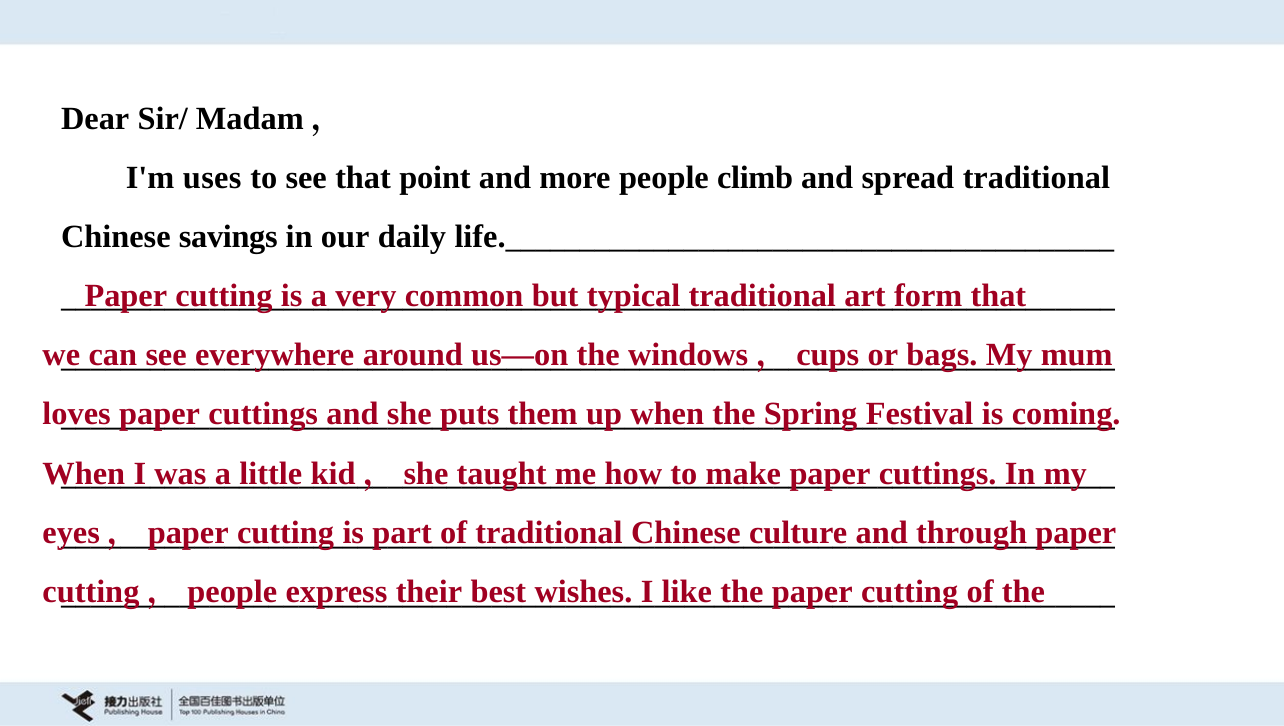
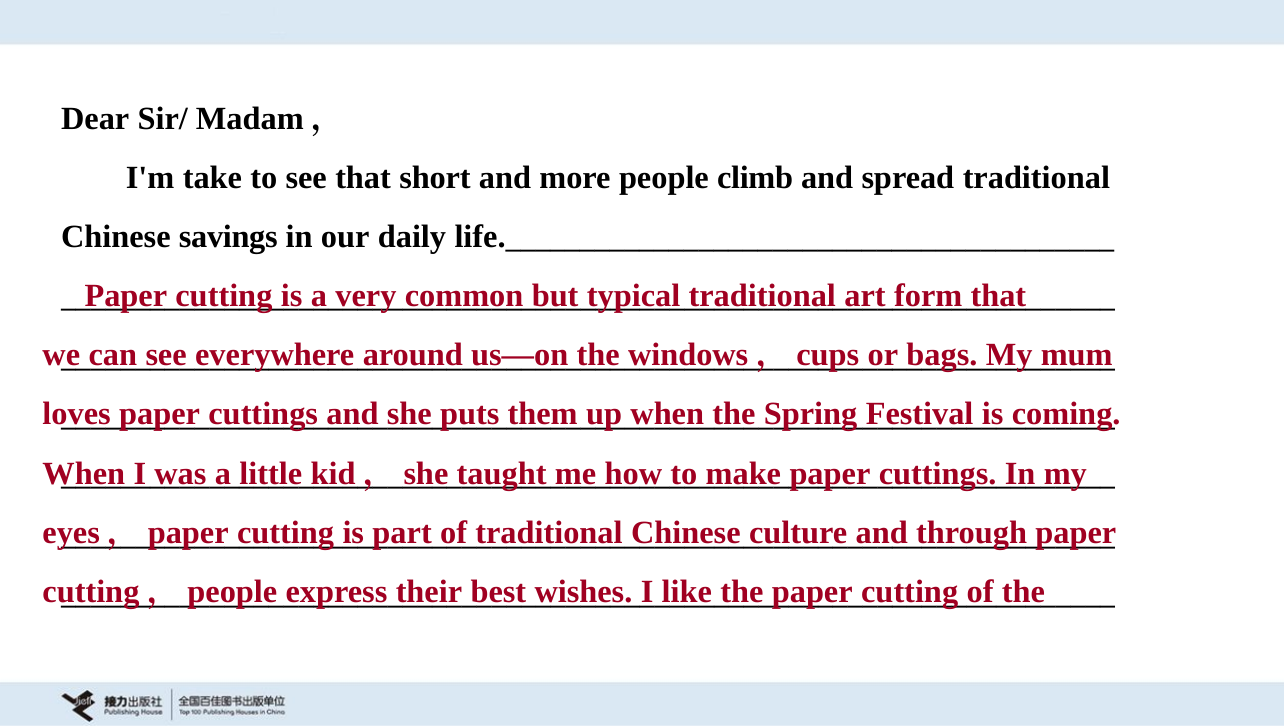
uses: uses -> take (212, 178)
point: point -> short (435, 178)
